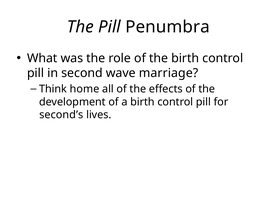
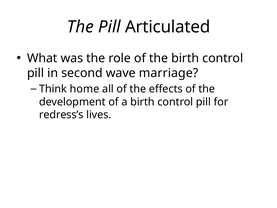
Penumbra: Penumbra -> Articulated (168, 27)
second’s: second’s -> redress’s (61, 115)
